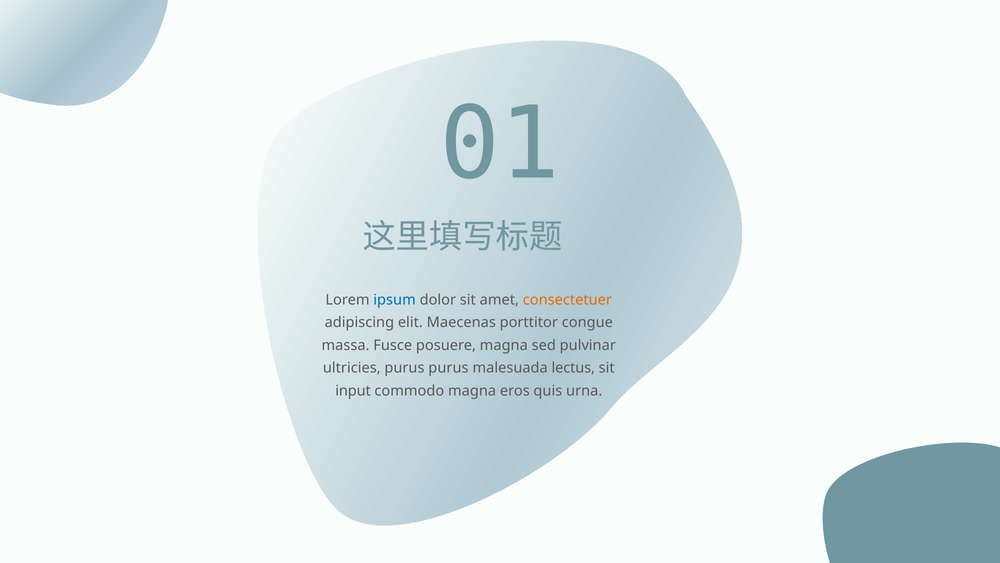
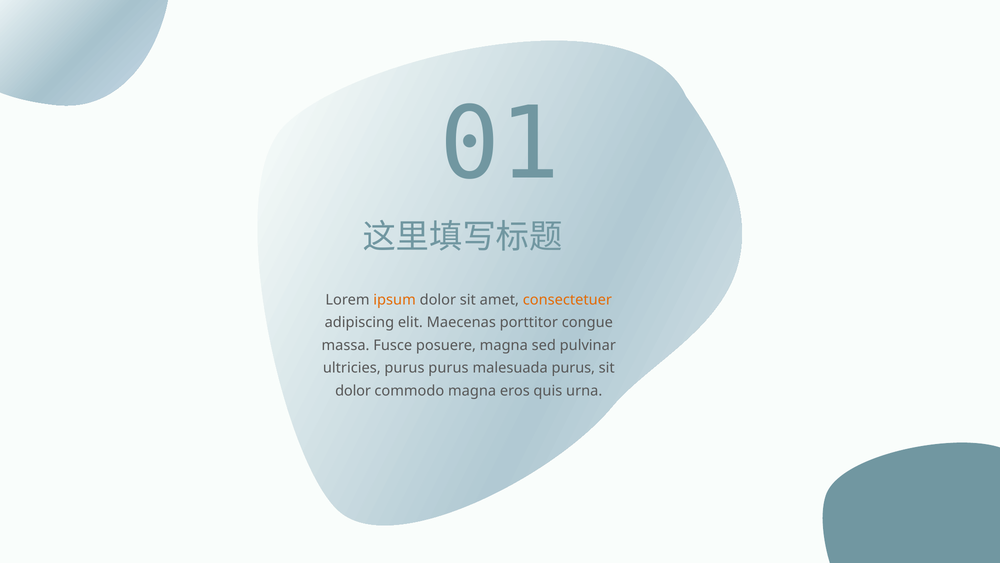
ipsum colour: blue -> orange (395, 299)
malesuada lectus: lectus -> purus (573, 368)
input: input -> dolor (353, 390)
